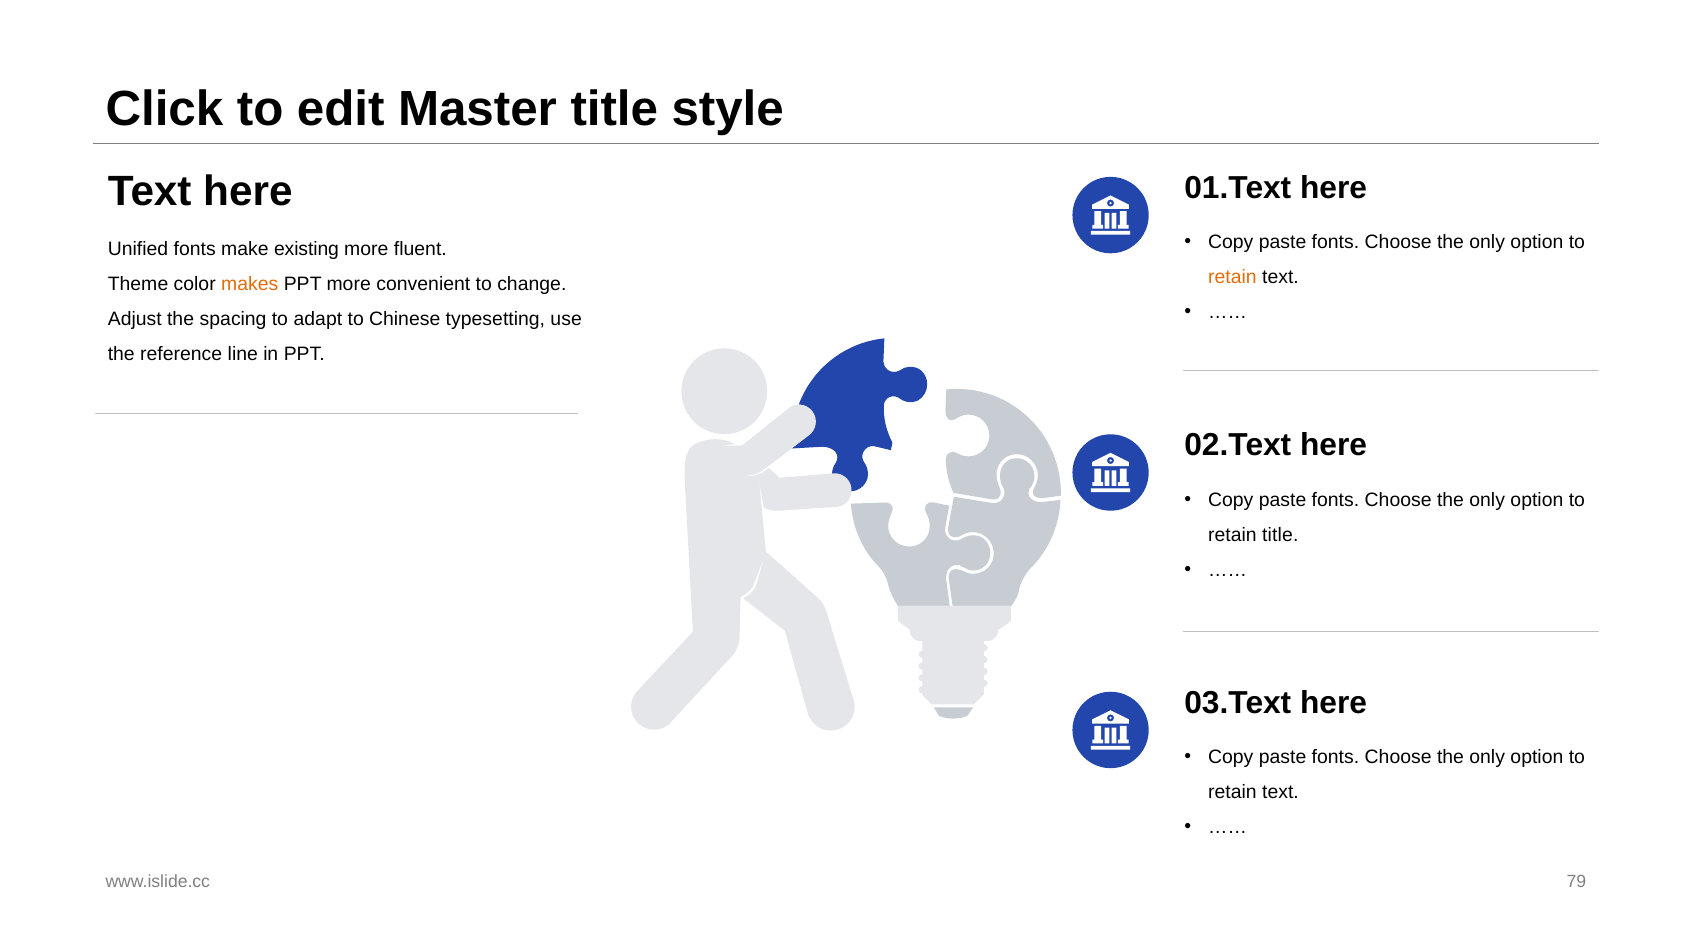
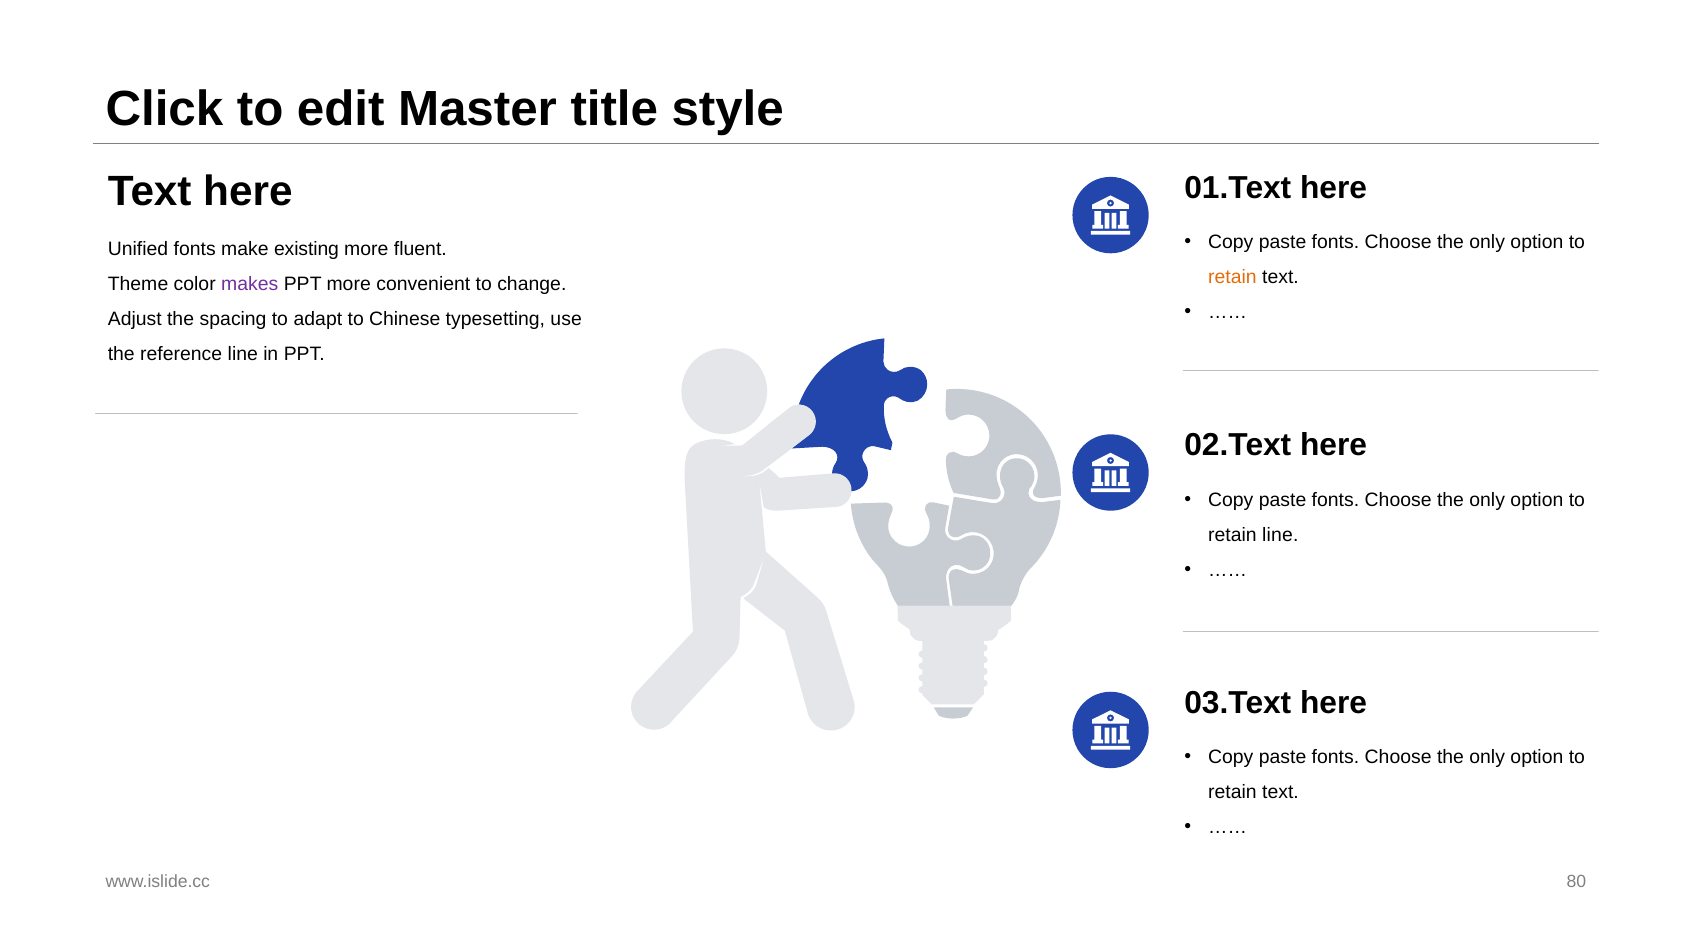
makes colour: orange -> purple (250, 284)
retain title: title -> line (1280, 535)
79: 79 -> 80 (1576, 882)
